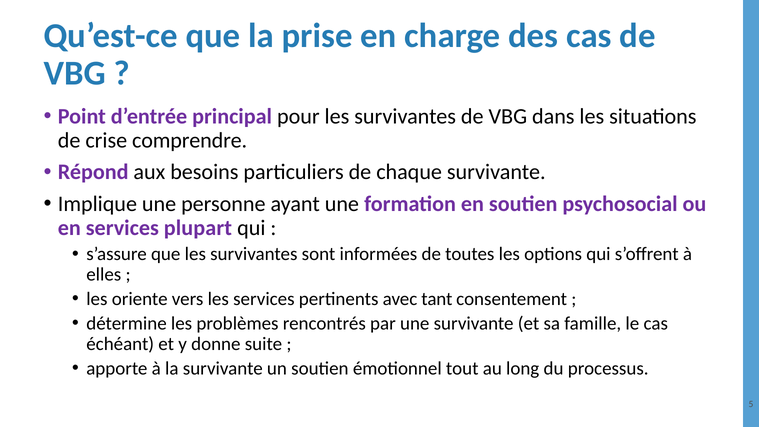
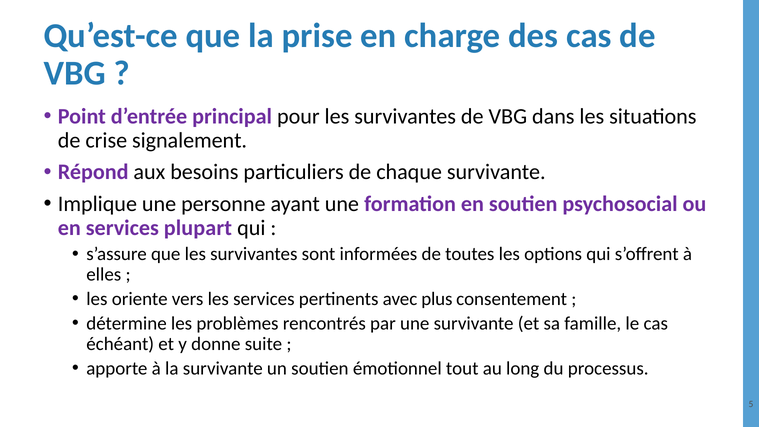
comprendre: comprendre -> signalement (190, 140)
tant: tant -> plus (437, 299)
